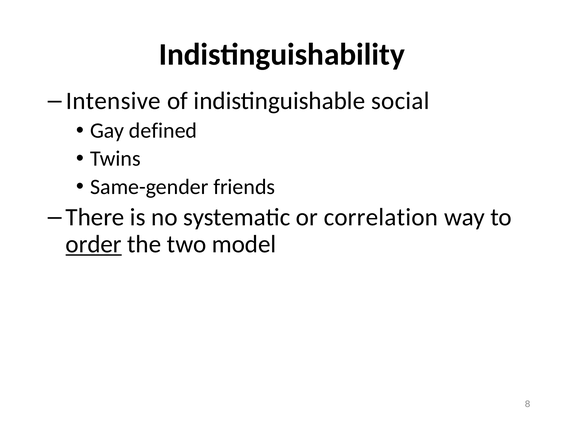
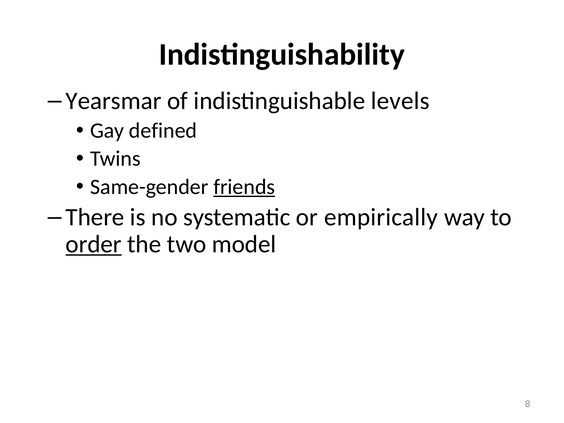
Intensive: Intensive -> Yearsmar (113, 101)
social: social -> levels (400, 101)
friends underline: none -> present (244, 187)
correlation: correlation -> empirically (381, 217)
